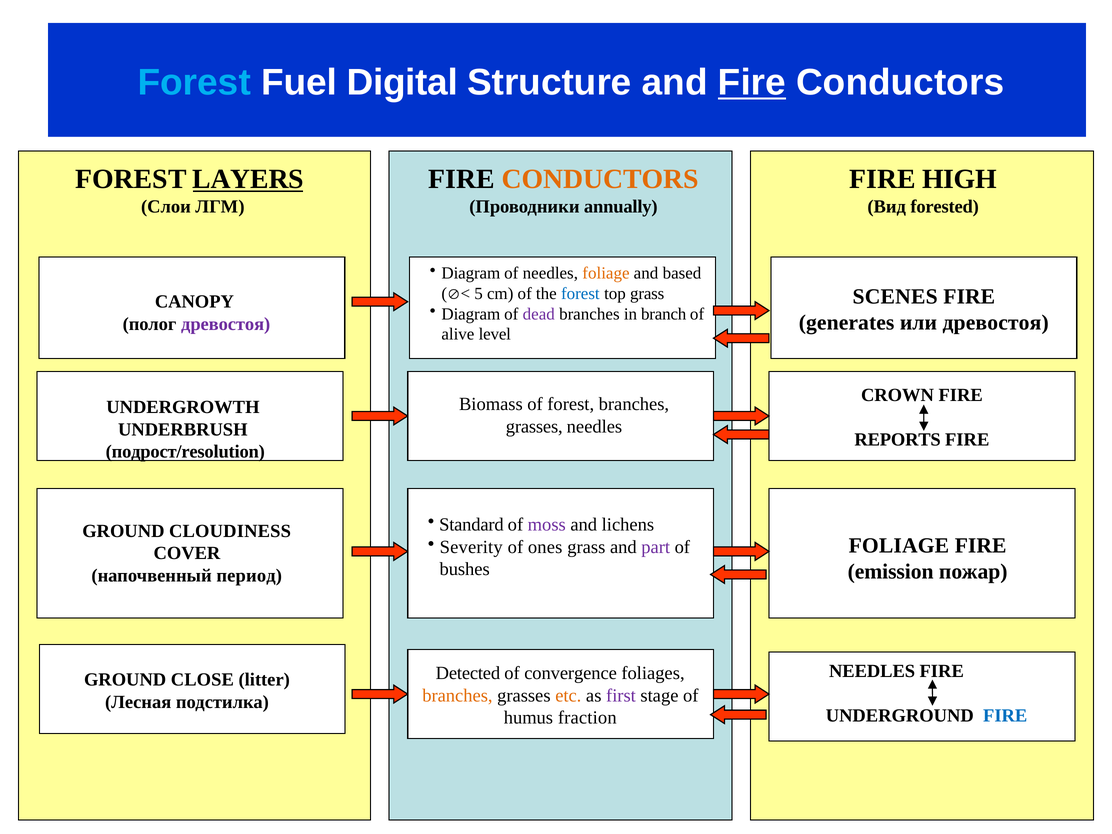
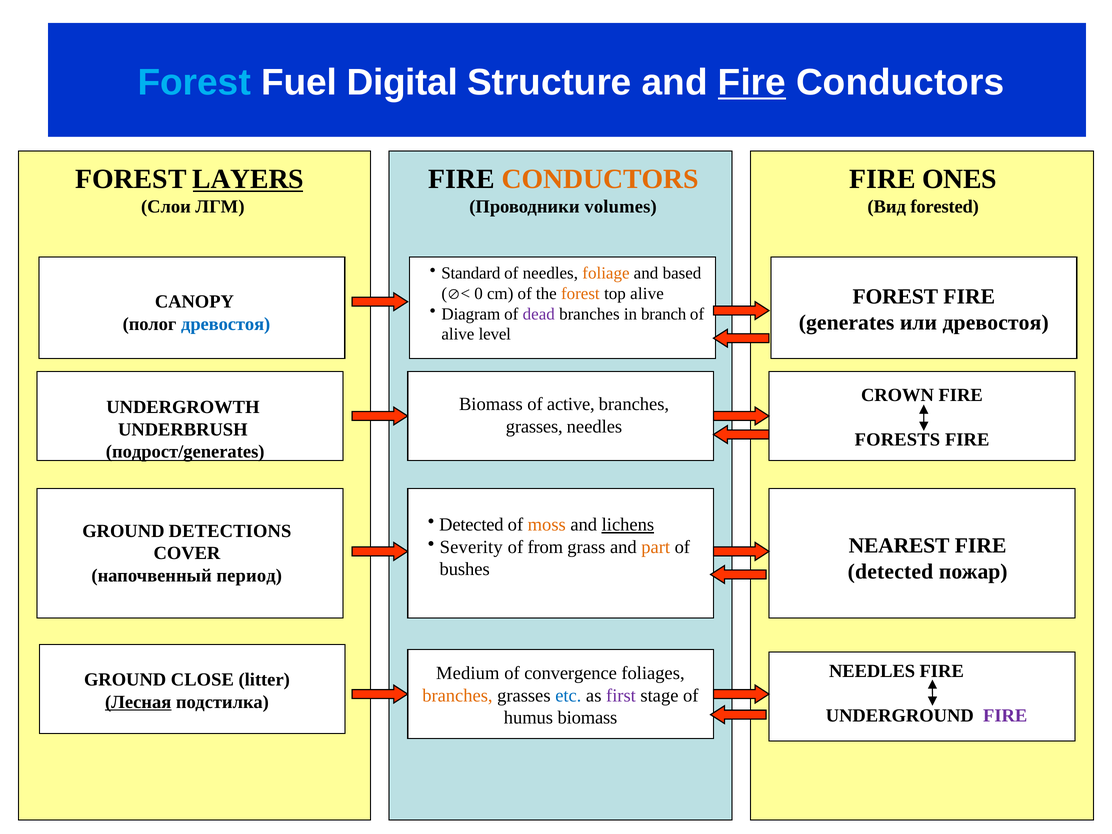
HIGH: HIGH -> ONES (959, 179)
annually: annually -> volumes (621, 206)
Diagram: Diagram -> Standard (471, 273)
5: 5 -> 0 (479, 294)
forest colour: blue -> orange (580, 294)
top grass: grass -> alive (647, 294)
SCENES: SCENES -> FOREST (895, 296)
древостоя colour: purple -> blue (226, 324)
of forest: forest -> active (571, 404)
REPORTS: REPORTS -> FORESTS (897, 440)
подрост/resolution: подрост/resolution -> подрост/generates (185, 452)
Standard: Standard -> Detected (471, 525)
moss colour: purple -> orange (547, 525)
lichens underline: none -> present (628, 525)
CLOUDINESS: CLOUDINESS -> DETECTIONS (230, 531)
FOLIAGE: FOLIAGE -> NEAREST (899, 545)
ones: ones -> from (545, 547)
part colour: purple -> orange (656, 547)
emission: emission -> detected (890, 571)
Detected: Detected -> Medium (468, 673)
etc colour: orange -> blue (568, 695)
Лесная underline: none -> present (138, 702)
FIRE colour: blue -> purple (1005, 716)
humus fraction: fraction -> biomass (587, 718)
